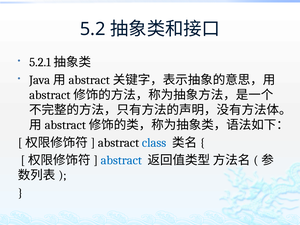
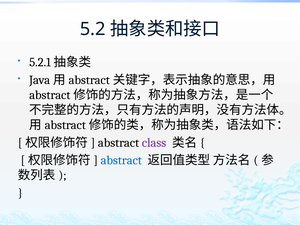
class colour: blue -> purple (154, 143)
